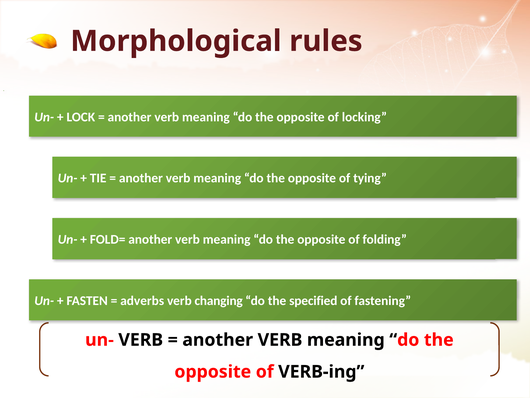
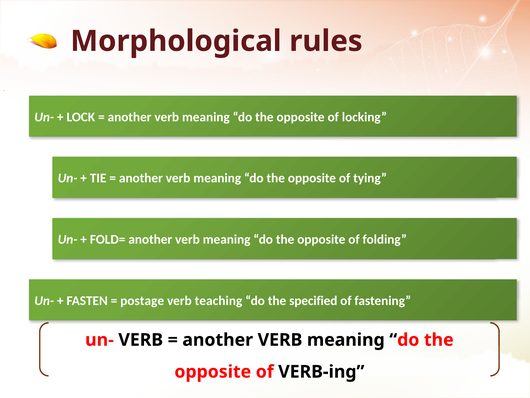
adverbs: adverbs -> postage (142, 300)
changing: changing -> teaching (219, 300)
